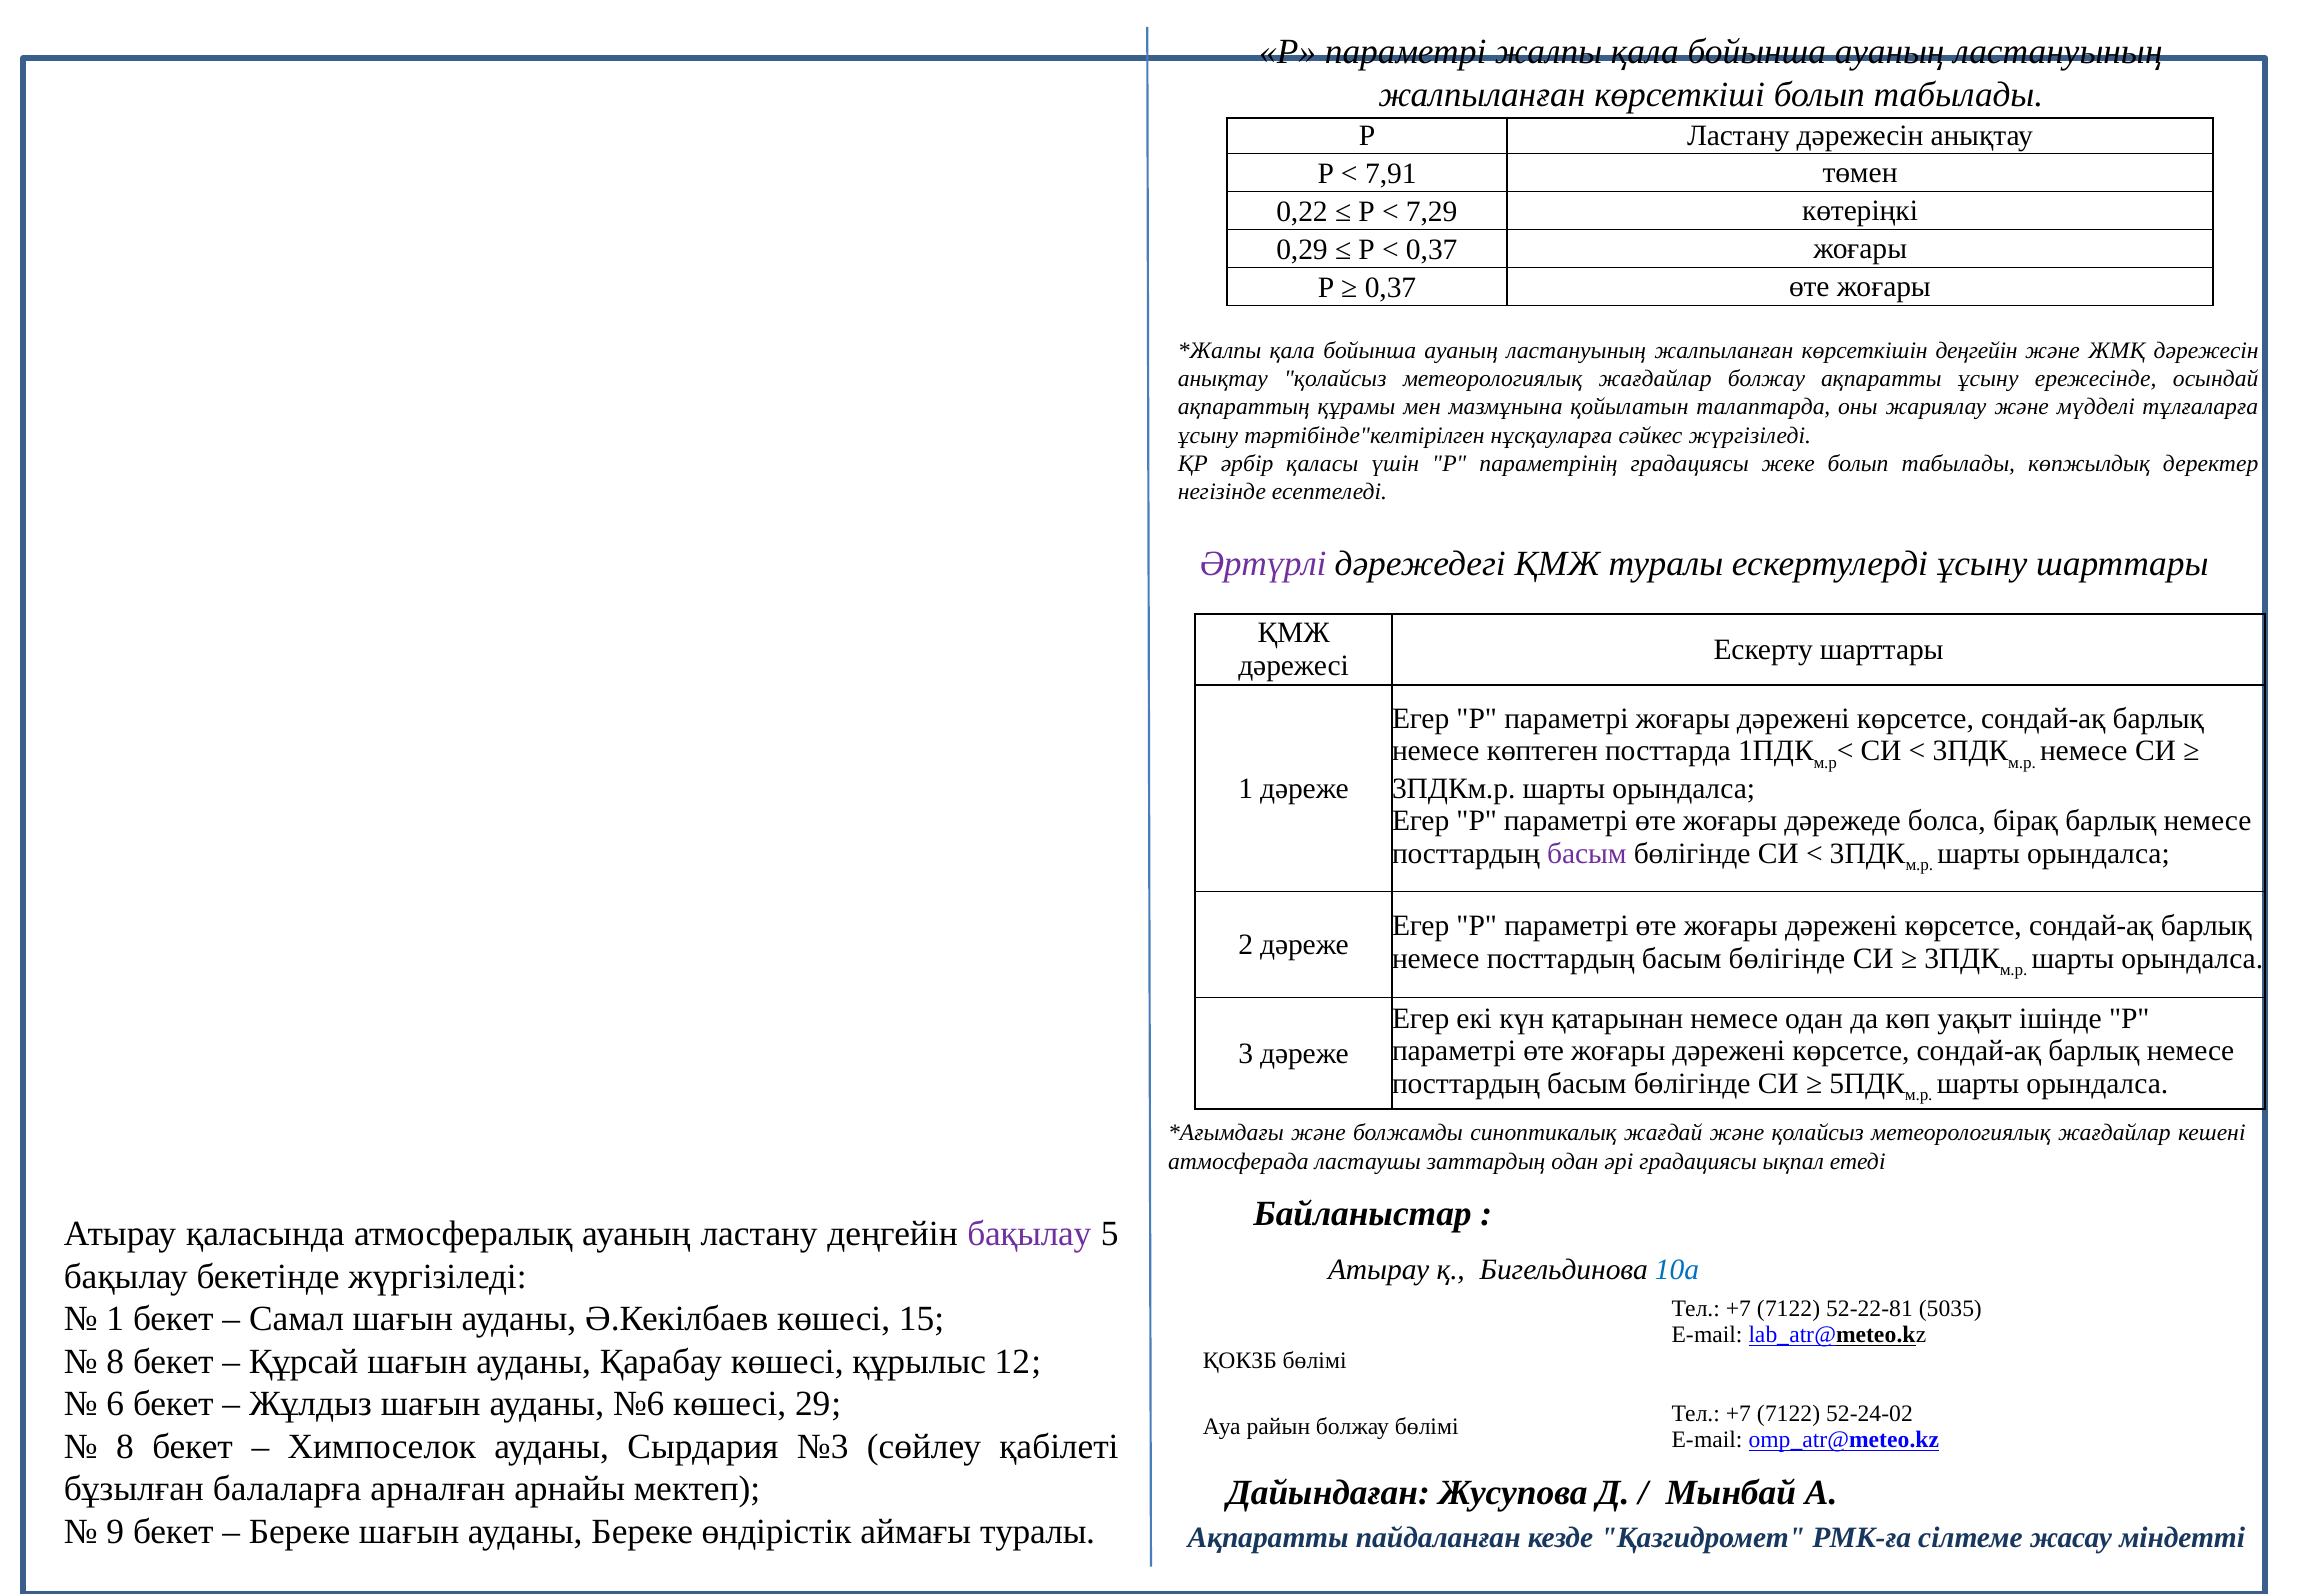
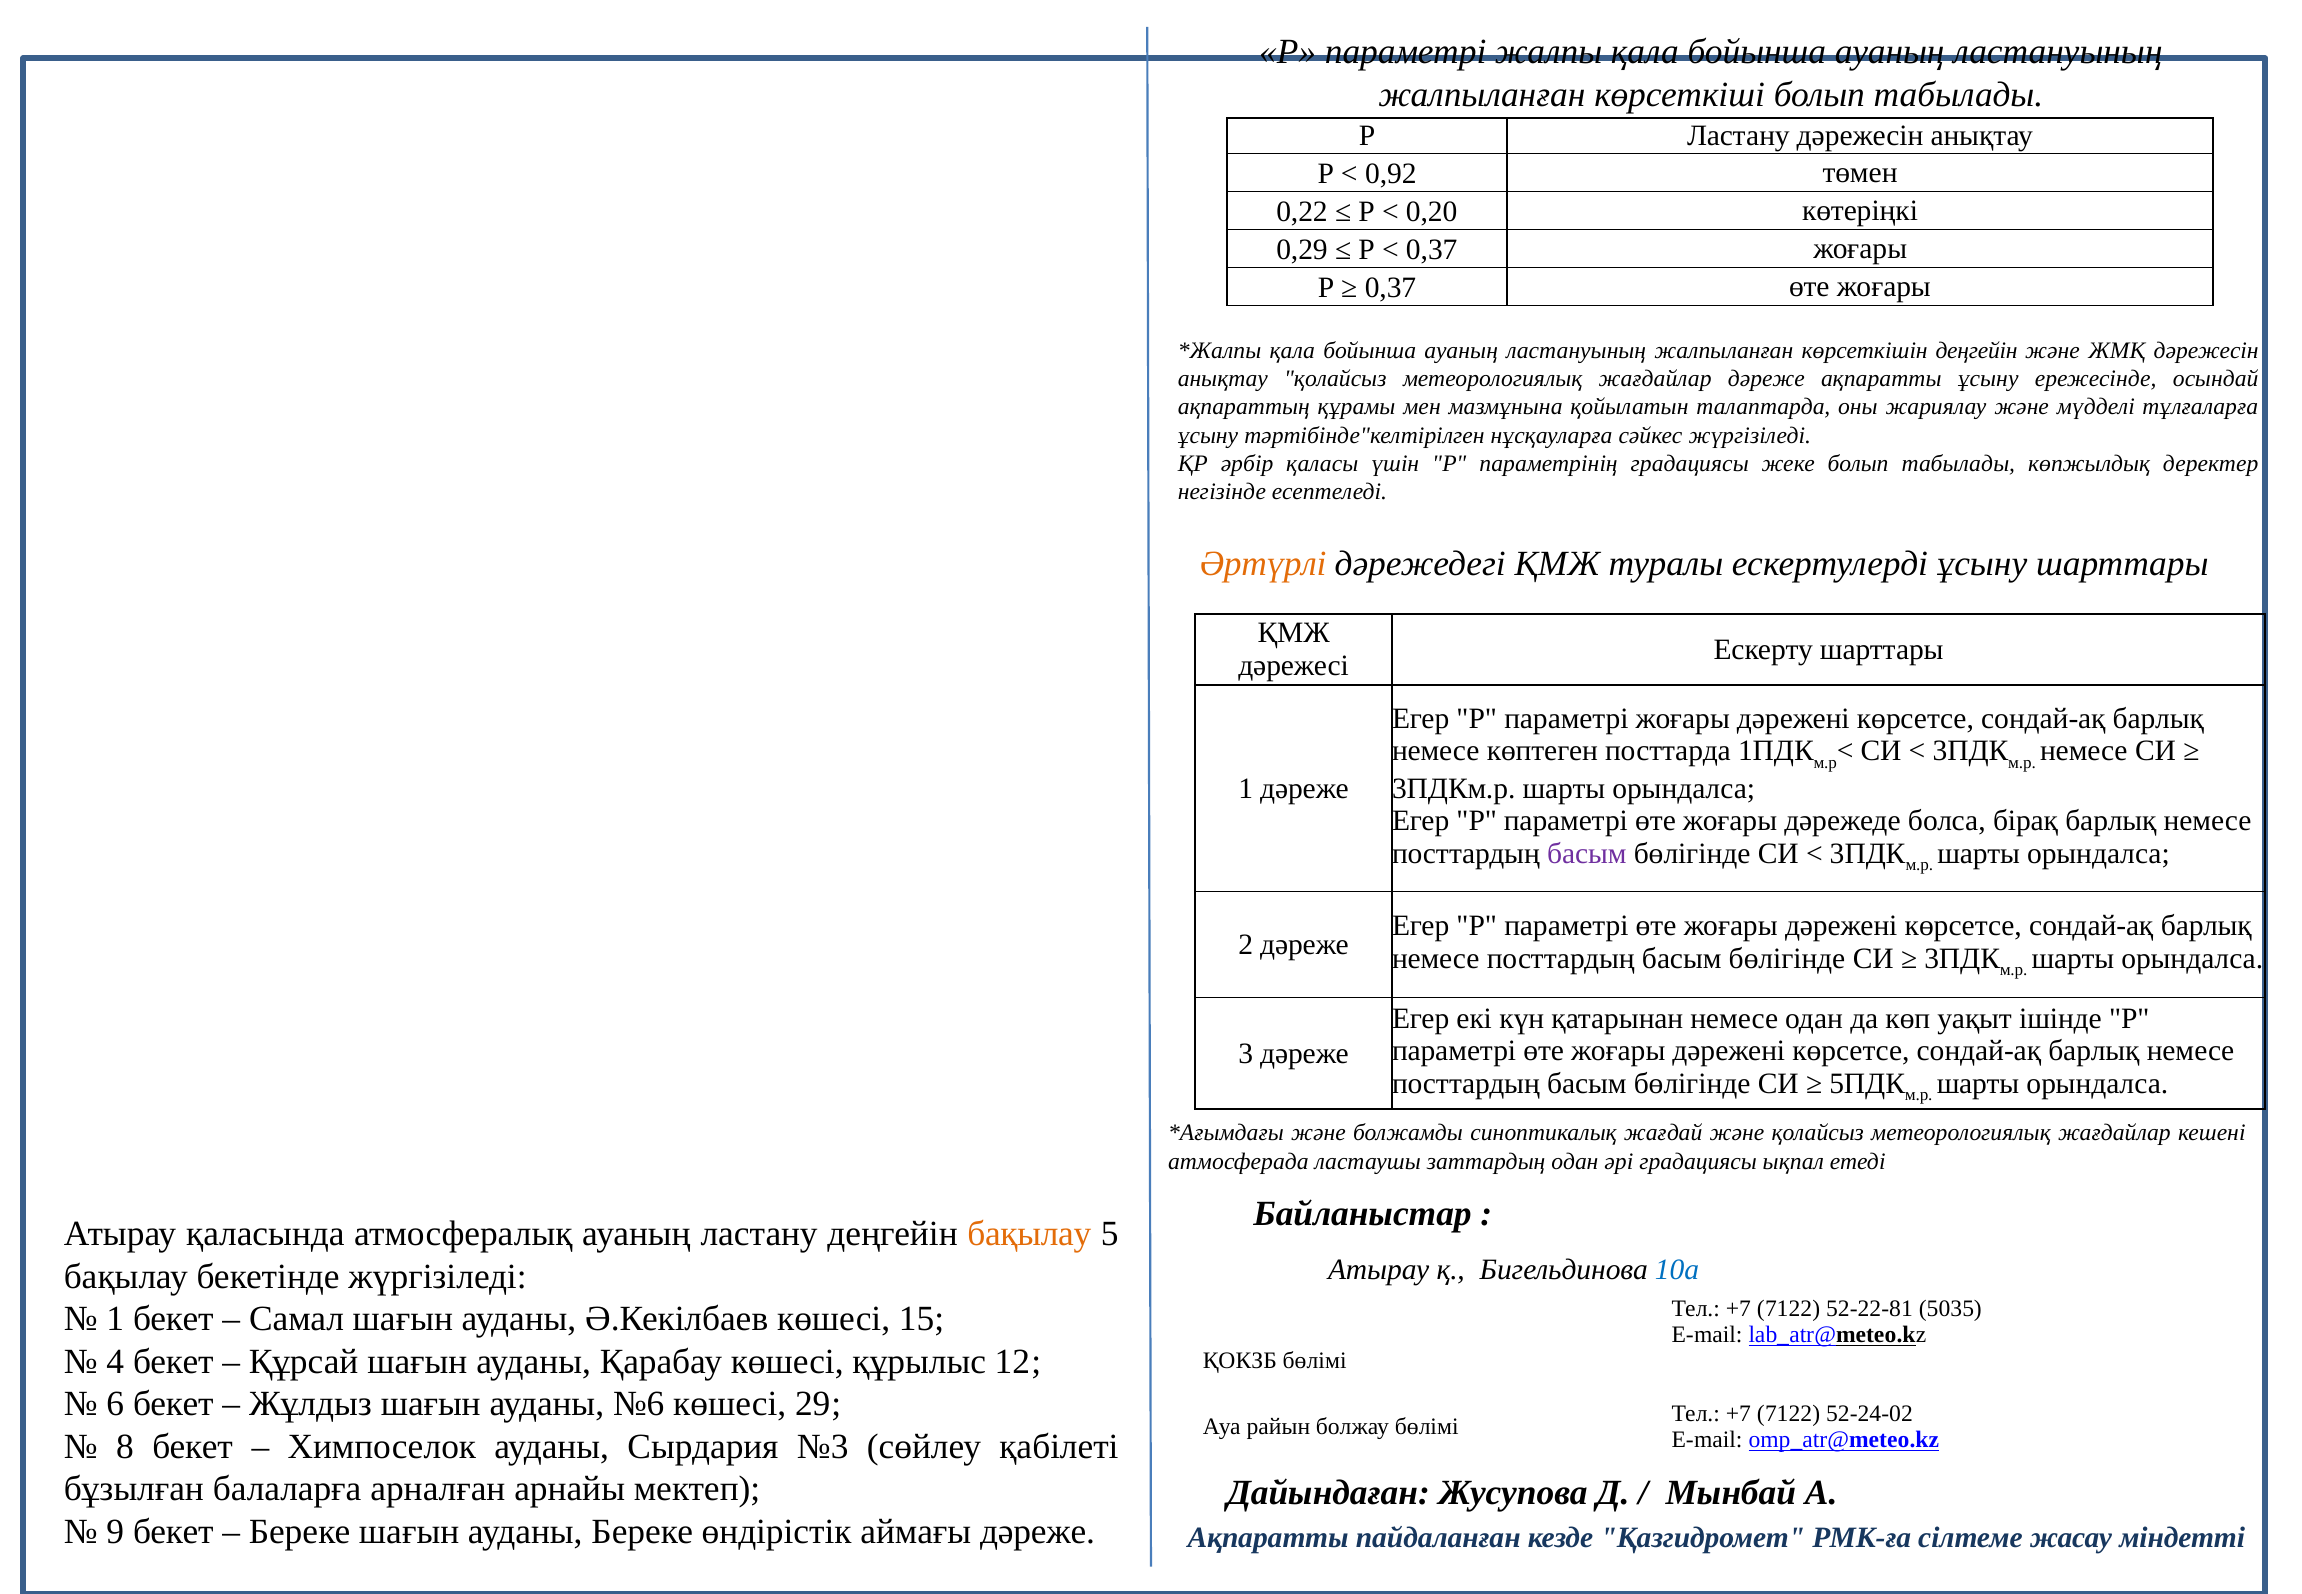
7,91: 7,91 -> 0,92 (1391, 174)
7,29: 7,29 -> 0,20 (1432, 212)
жағдайлар болжау: болжау -> дәреже (1766, 379)
Әртүрлі colour: purple -> orange (1263, 564)
бақылау colour: purple -> orange (1029, 1234)
8: 8 -> 4 (115, 1361)
аймағы туралы: туралы -> дәреже (1038, 1531)
